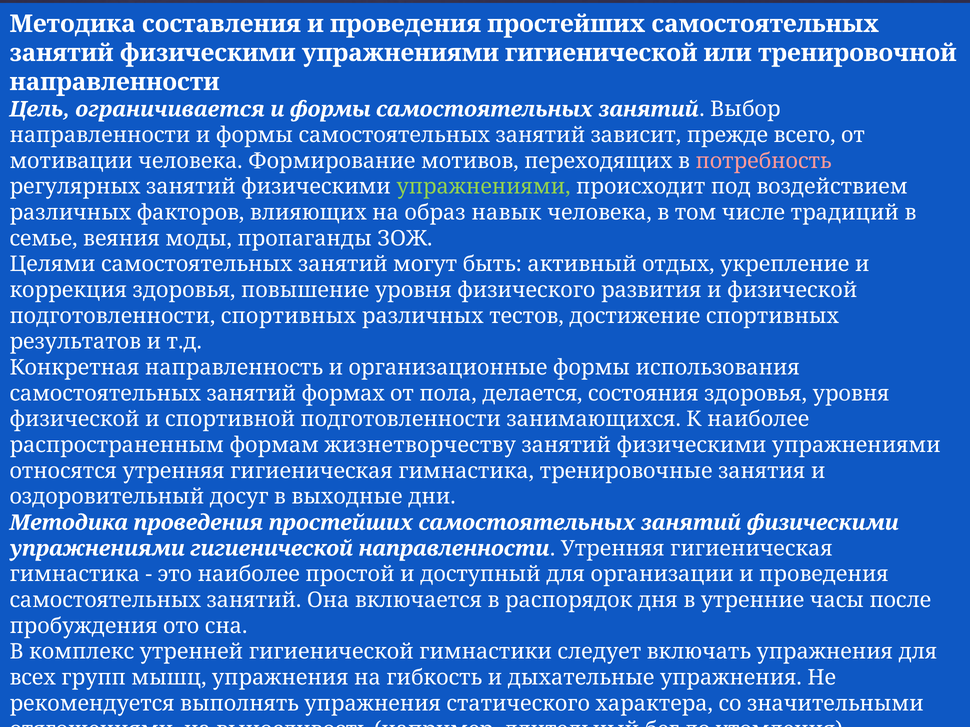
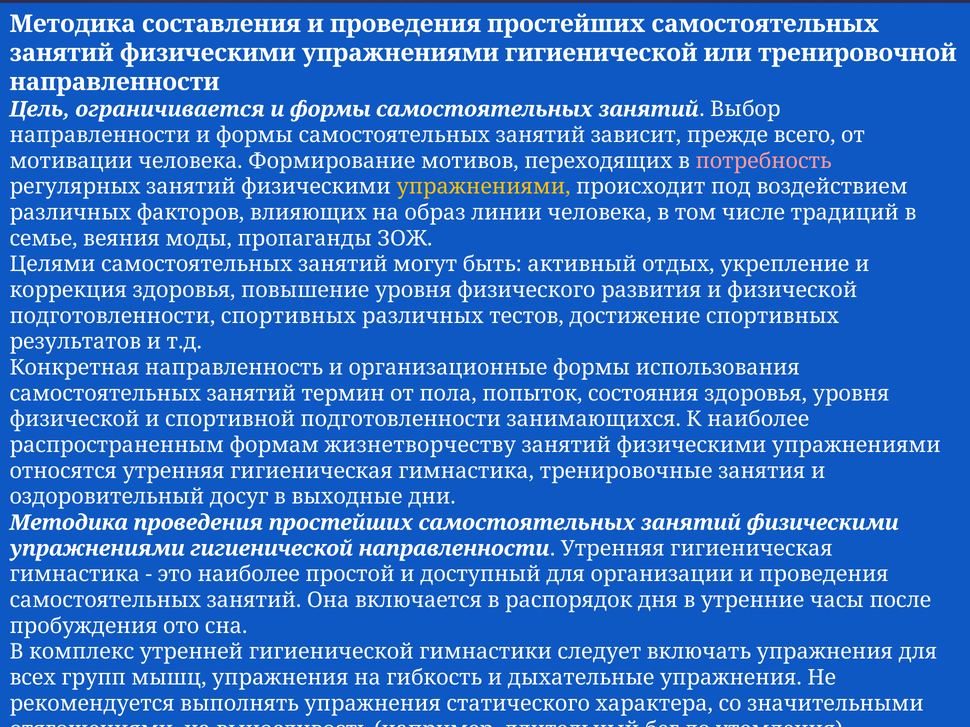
упражнениями colour: light green -> yellow (484, 187)
навык: навык -> линии (507, 213)
формах: формах -> термин (343, 394)
делается: делается -> попыток (532, 394)
